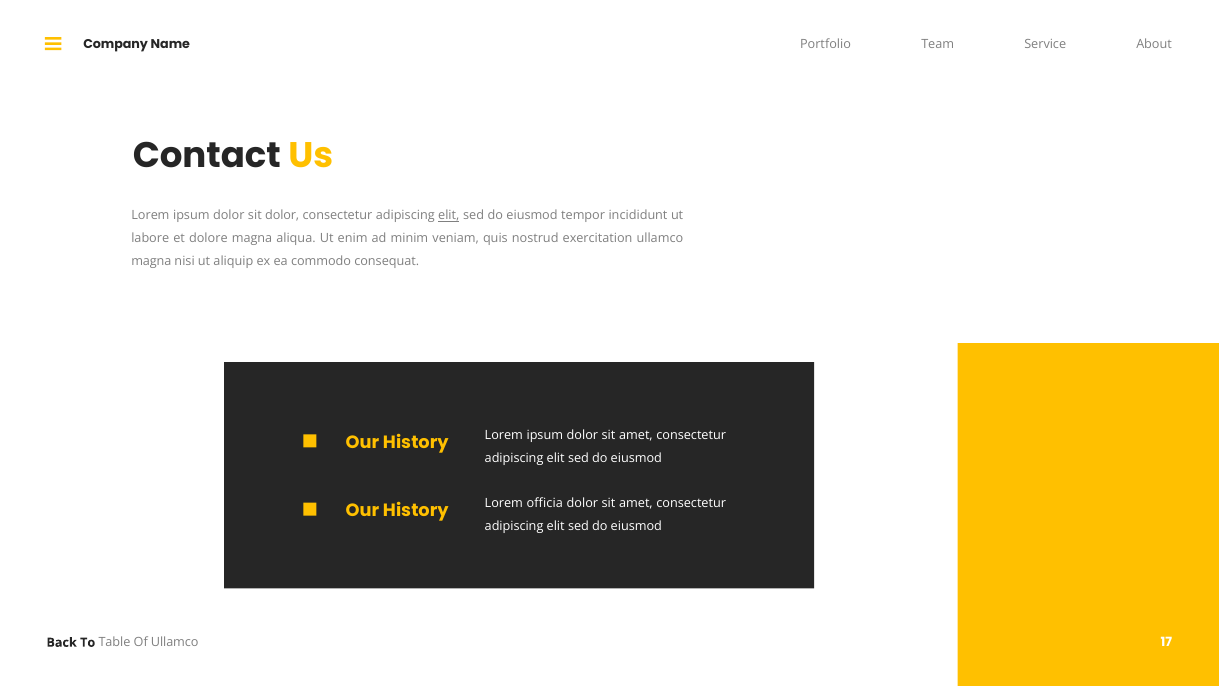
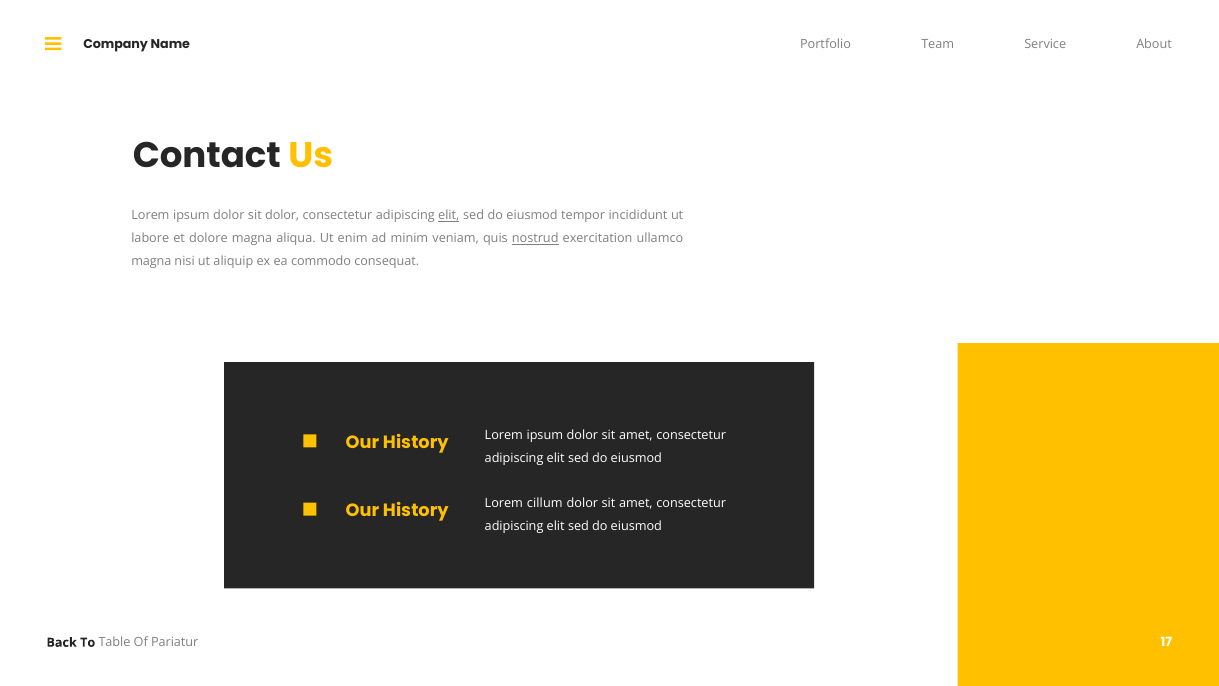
nostrud underline: none -> present (535, 238)
officia: officia -> cillum (545, 503)
Of Ullamco: Ullamco -> Pariatur (175, 642)
